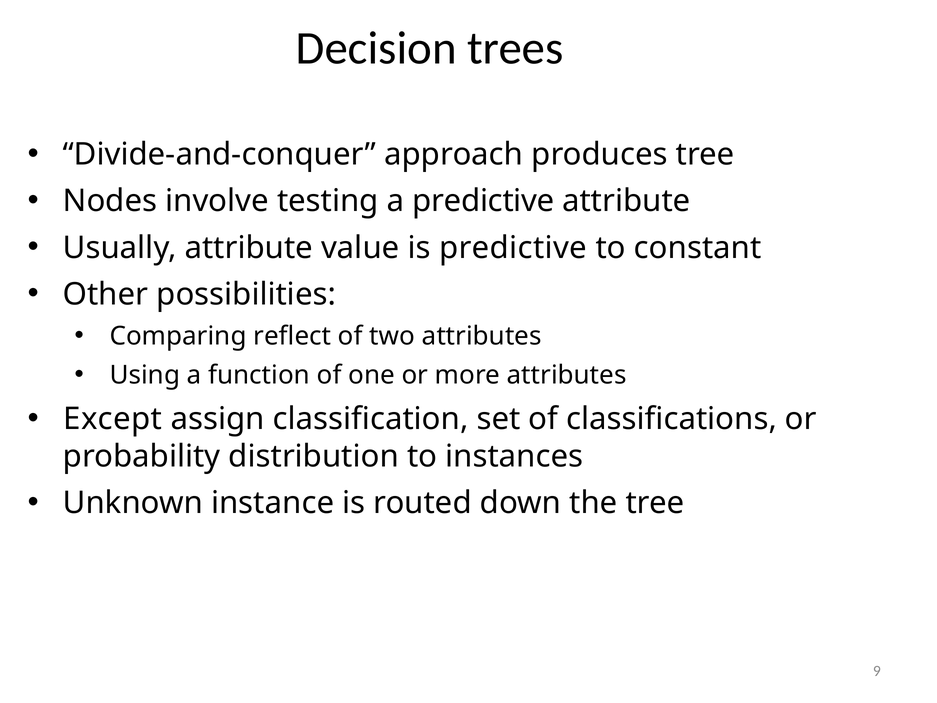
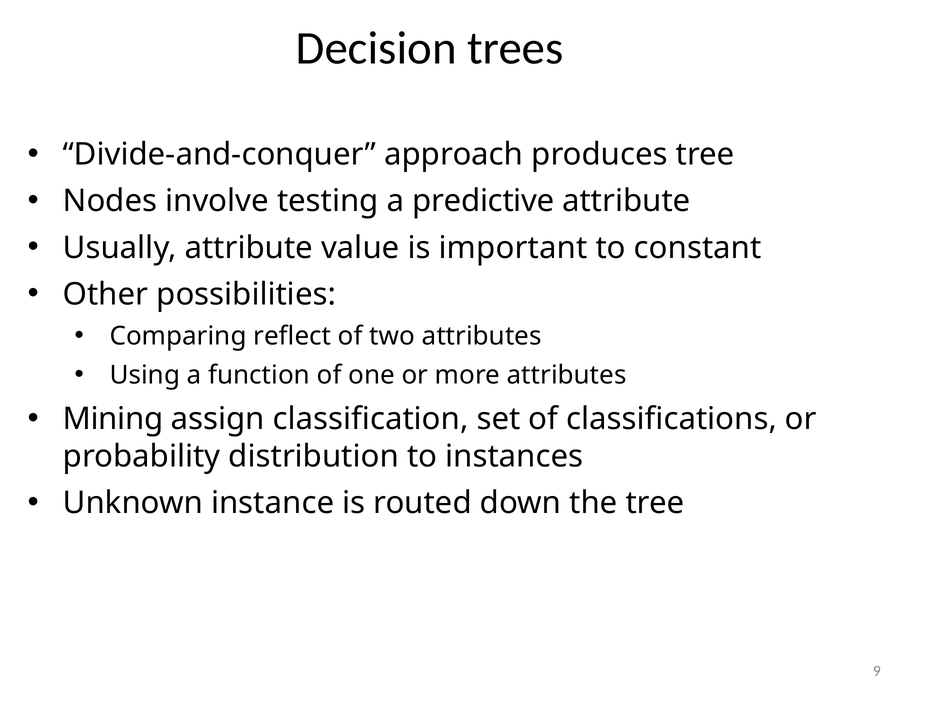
is predictive: predictive -> important (513, 248)
Except: Except -> Mining (113, 419)
